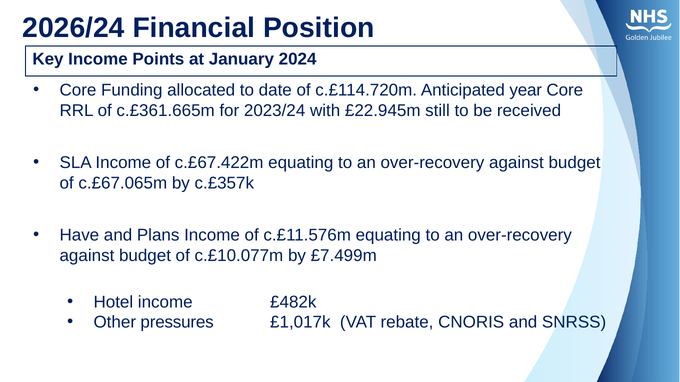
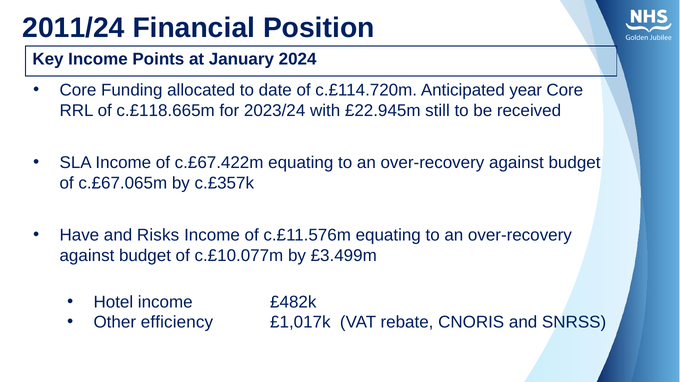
2026/24: 2026/24 -> 2011/24 (73, 28)
c.£361.665m: c.£361.665m -> c.£118.665m (166, 111)
Plans: Plans -> Risks (158, 235)
£7.499m: £7.499m -> £3.499m (344, 256)
pressures: pressures -> efficiency (177, 323)
